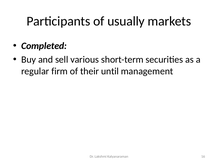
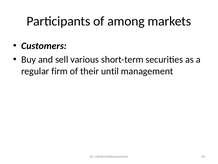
usually: usually -> among (126, 21)
Completed: Completed -> Customers (44, 46)
